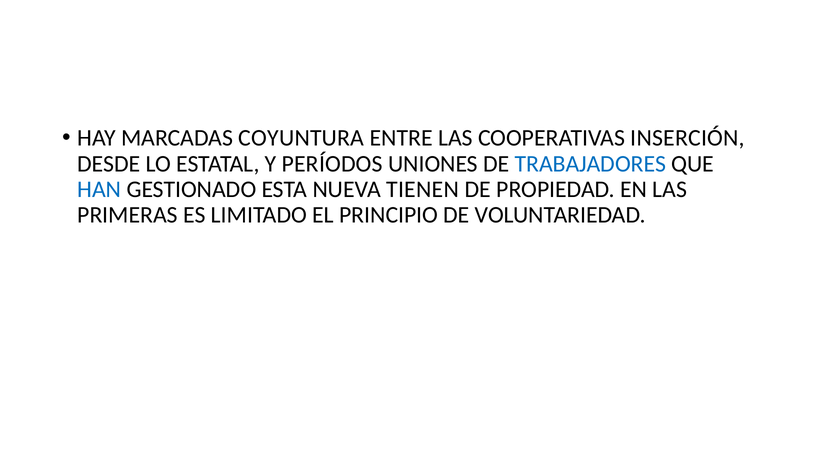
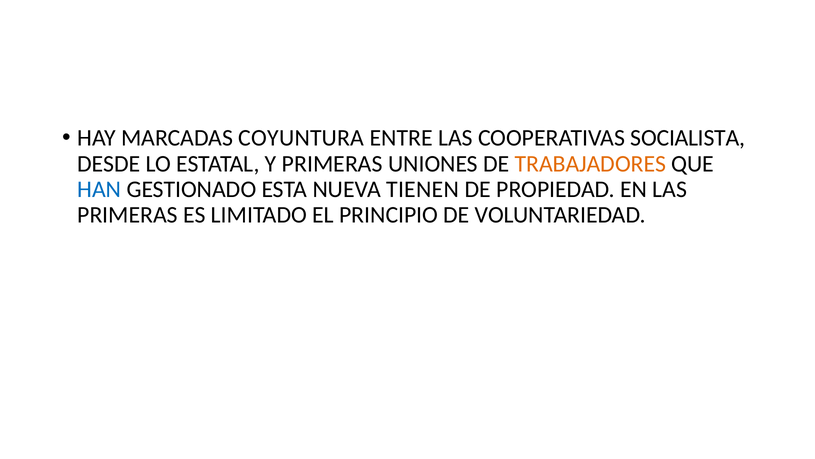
INSERCIÓN: INSERCIÓN -> SOCIALISTA (688, 138)
Y PERÍODOS: PERÍODOS -> PRIMERAS (332, 163)
TRABAJADORES colour: blue -> orange (590, 163)
